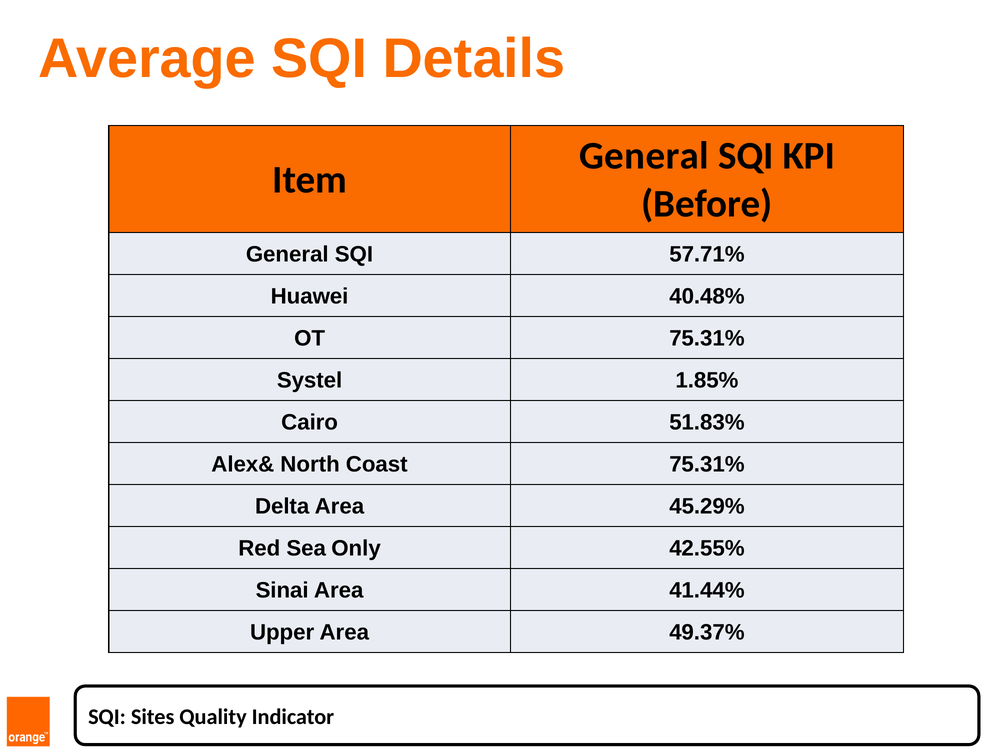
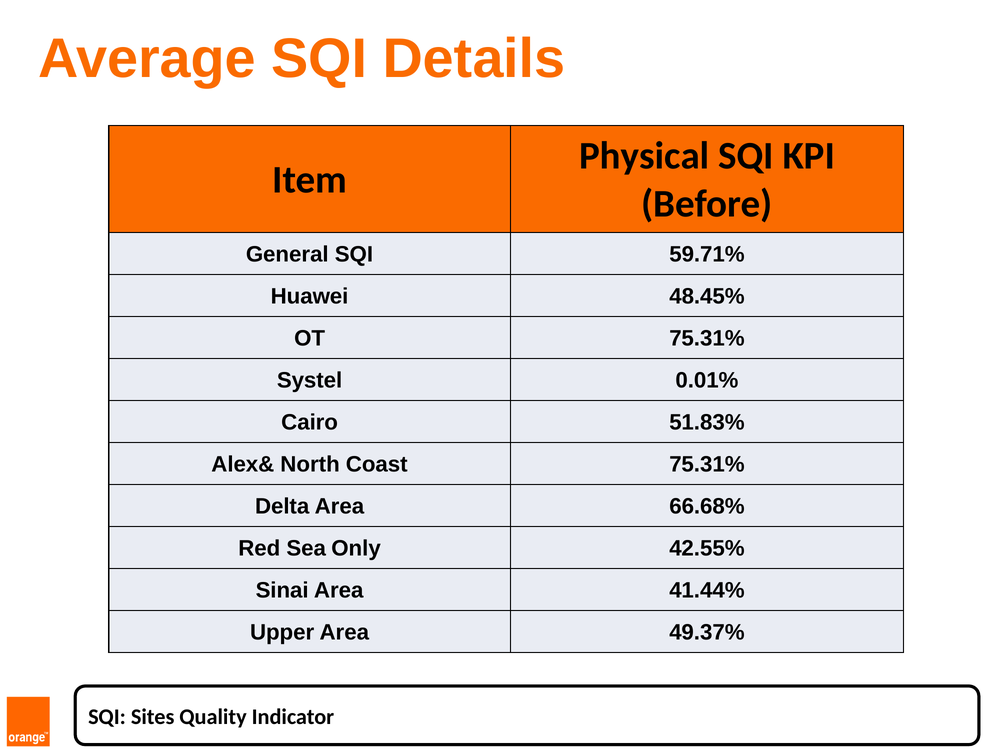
General: General -> Physical (644, 156)
57.71%: 57.71% -> 59.71% (707, 254)
40.48%: 40.48% -> 48.45% (707, 296)
1.85%: 1.85% -> 0.01% (707, 380)
45.29%: 45.29% -> 66.68% (707, 506)
